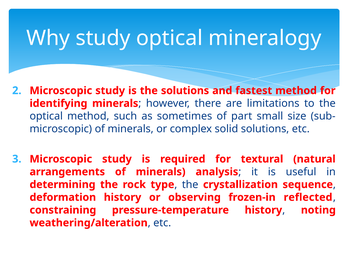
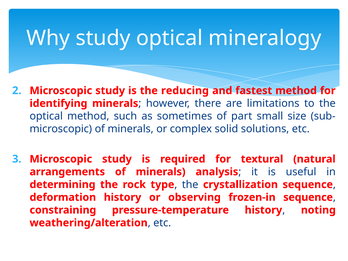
the solutions: solutions -> reducing (185, 91)
frozen-in reflected: reflected -> sequence (308, 197)
